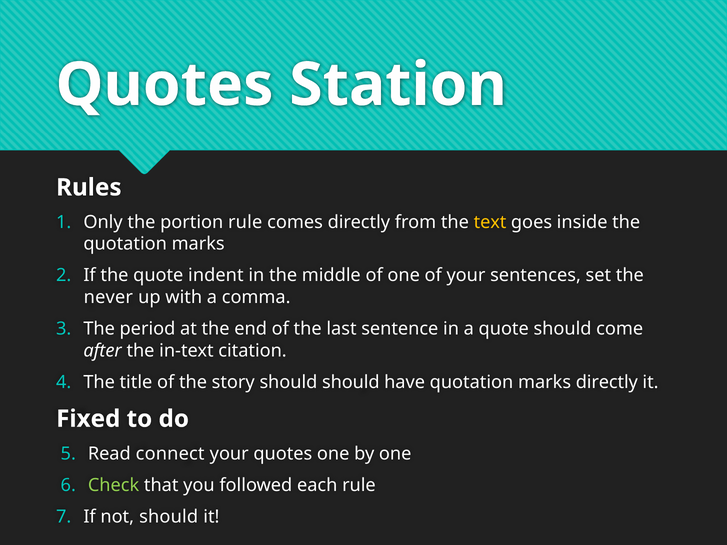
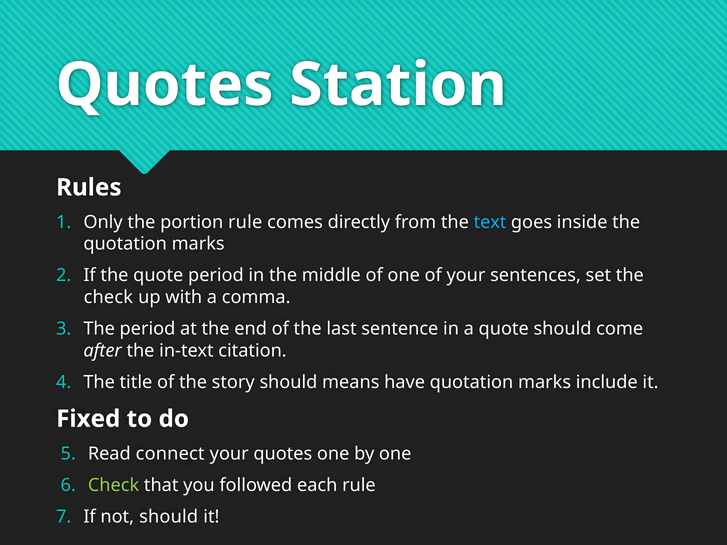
text colour: yellow -> light blue (490, 222)
quote indent: indent -> period (216, 276)
never: never -> check (108, 297)
should should: should -> means (351, 382)
marks directly: directly -> include (607, 382)
